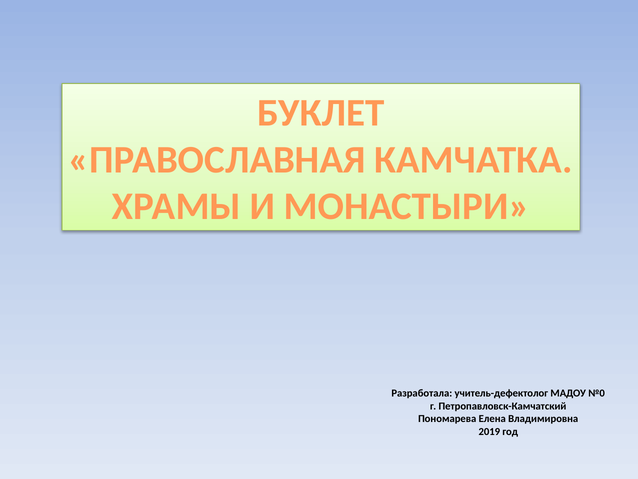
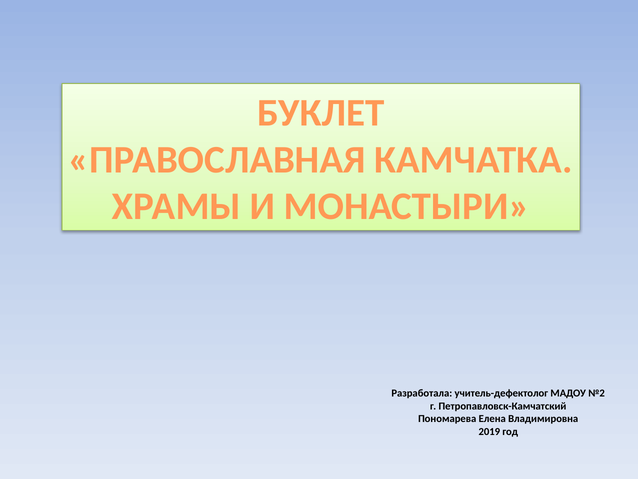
№0: №0 -> №2 (597, 393)
